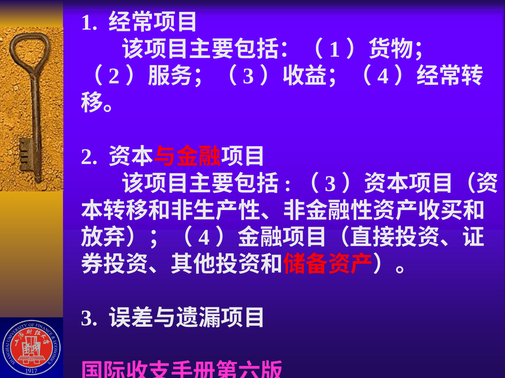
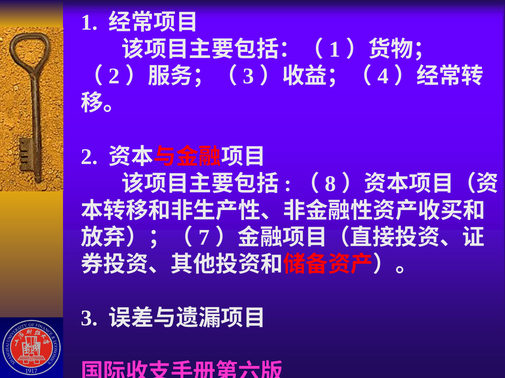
3: 3 -> 8 (331, 184)
4: 4 -> 7 (204, 238)
